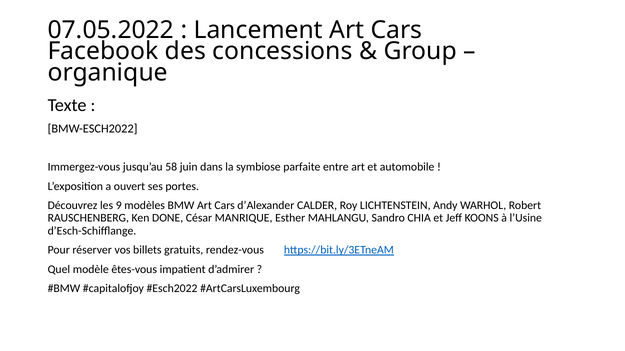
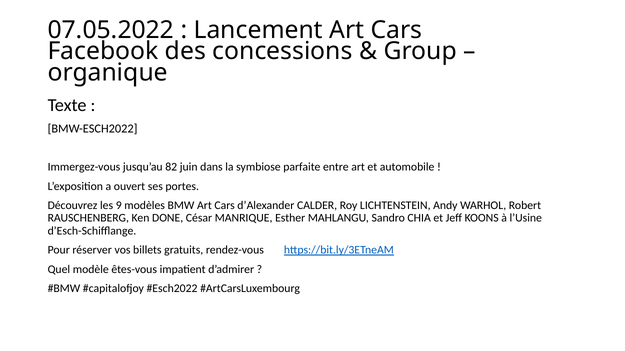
58: 58 -> 82 (171, 167)
